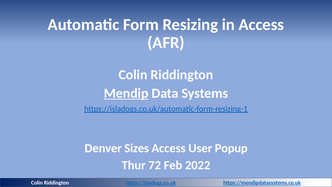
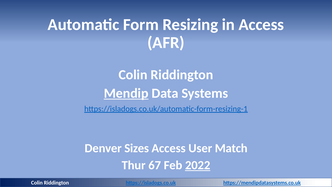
Popup: Popup -> Match (231, 148)
72: 72 -> 67 (155, 165)
2022 underline: none -> present (198, 165)
